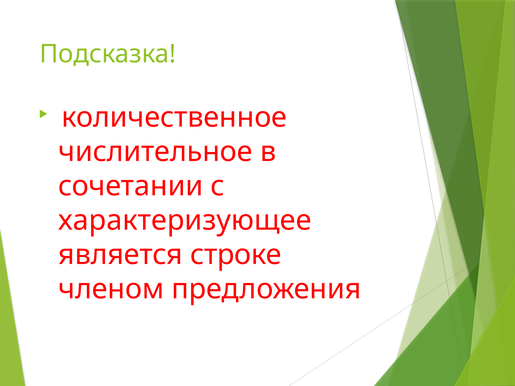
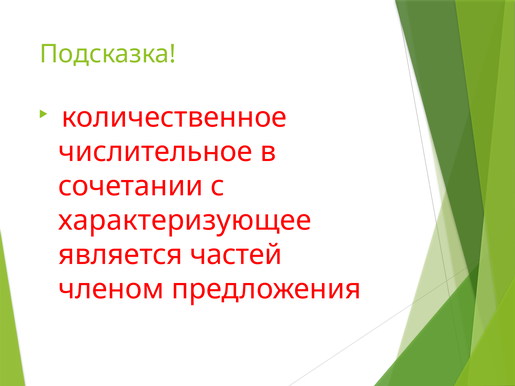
строке: строке -> частей (236, 255)
